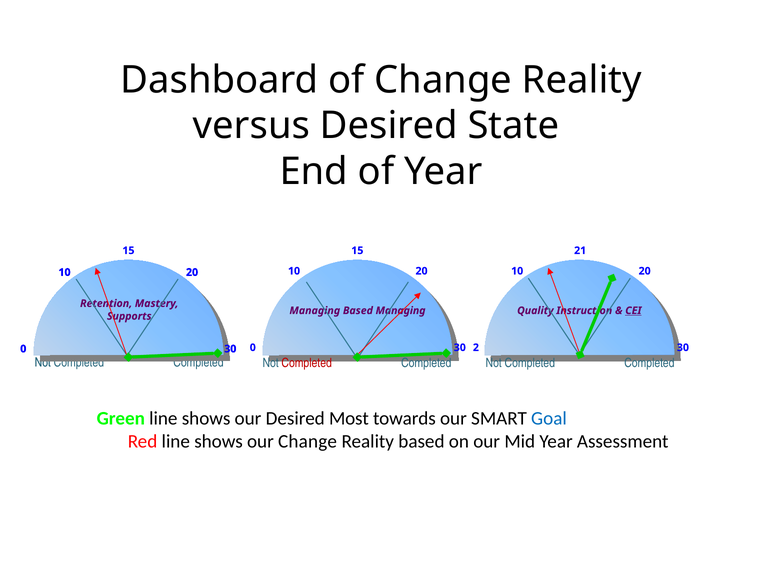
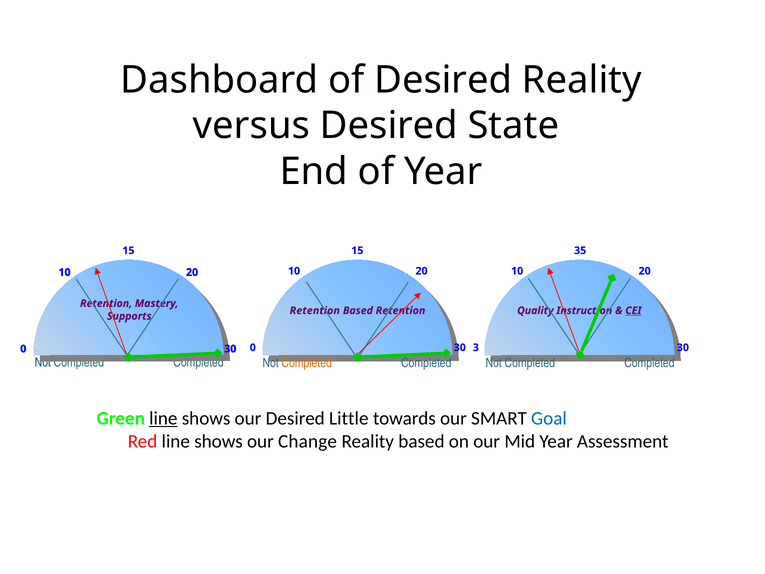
of Change: Change -> Desired (443, 80)
21: 21 -> 35 (580, 250)
Managing: Managing -> Retention (315, 310)
Based Managing: Managing -> Retention (401, 310)
2: 2 -> 3 (476, 347)
Completed colour: red -> orange (307, 363)
line underline: none -> present (163, 418)
Most: Most -> Little (349, 418)
